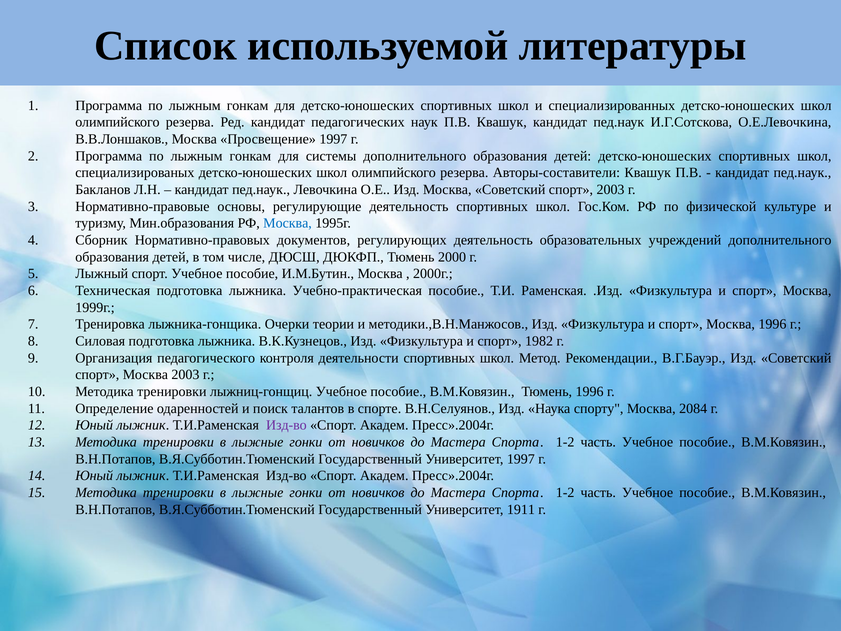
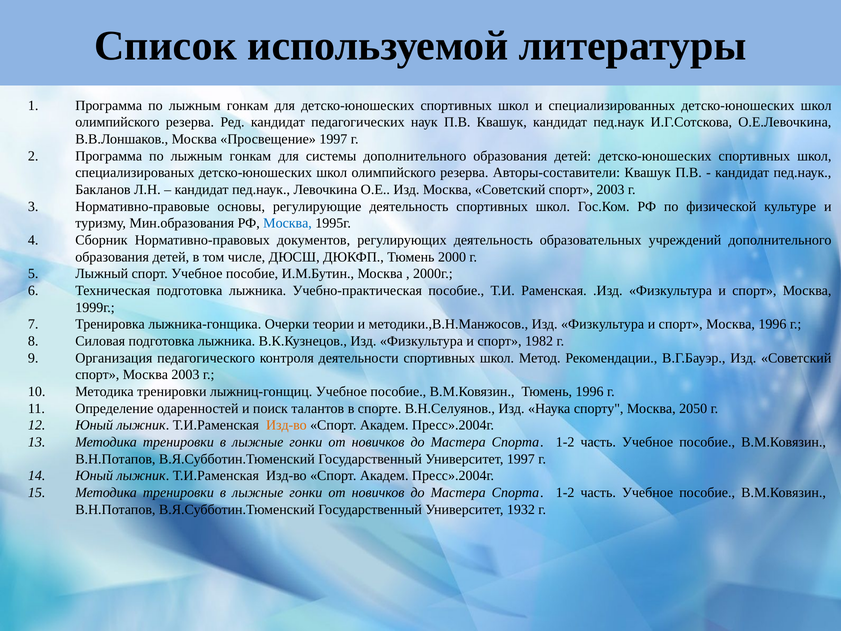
2084: 2084 -> 2050 (693, 408)
Изд-во colour: purple -> orange (286, 425)
1911: 1911 -> 1932 (521, 509)
